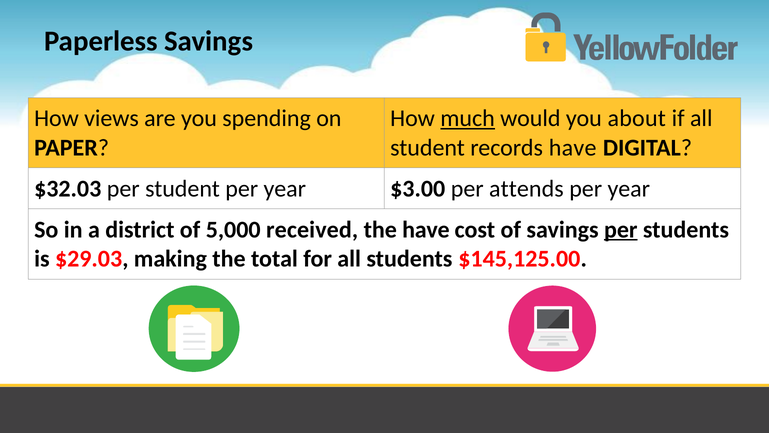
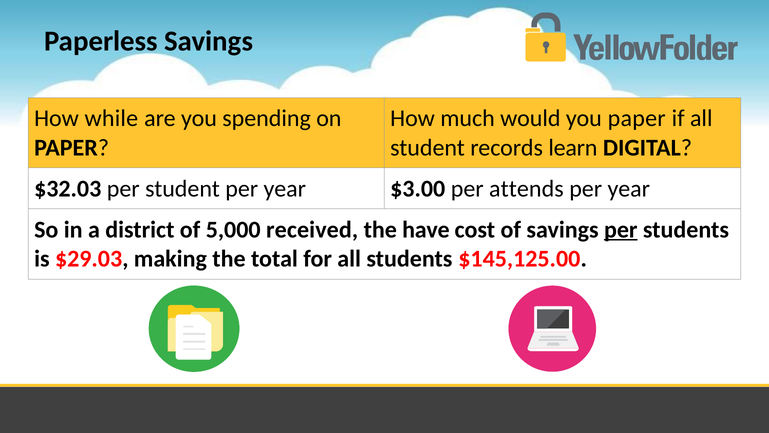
views: views -> while (111, 118)
much underline: present -> none (468, 118)
you about: about -> paper (637, 118)
records have: have -> learn (573, 148)
